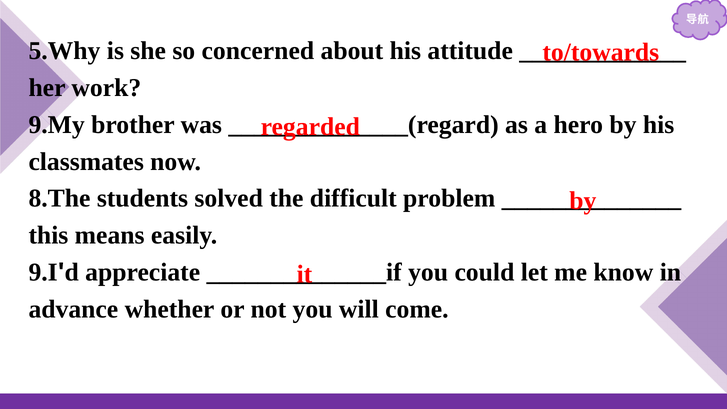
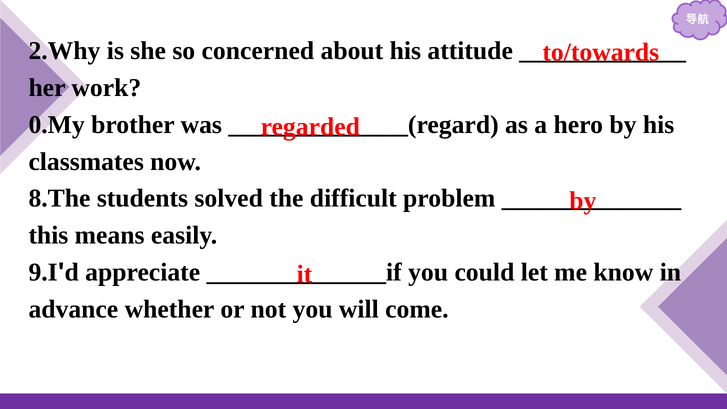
5.Why: 5.Why -> 2.Why (64, 51)
9.My: 9.My -> 0.My (57, 125)
